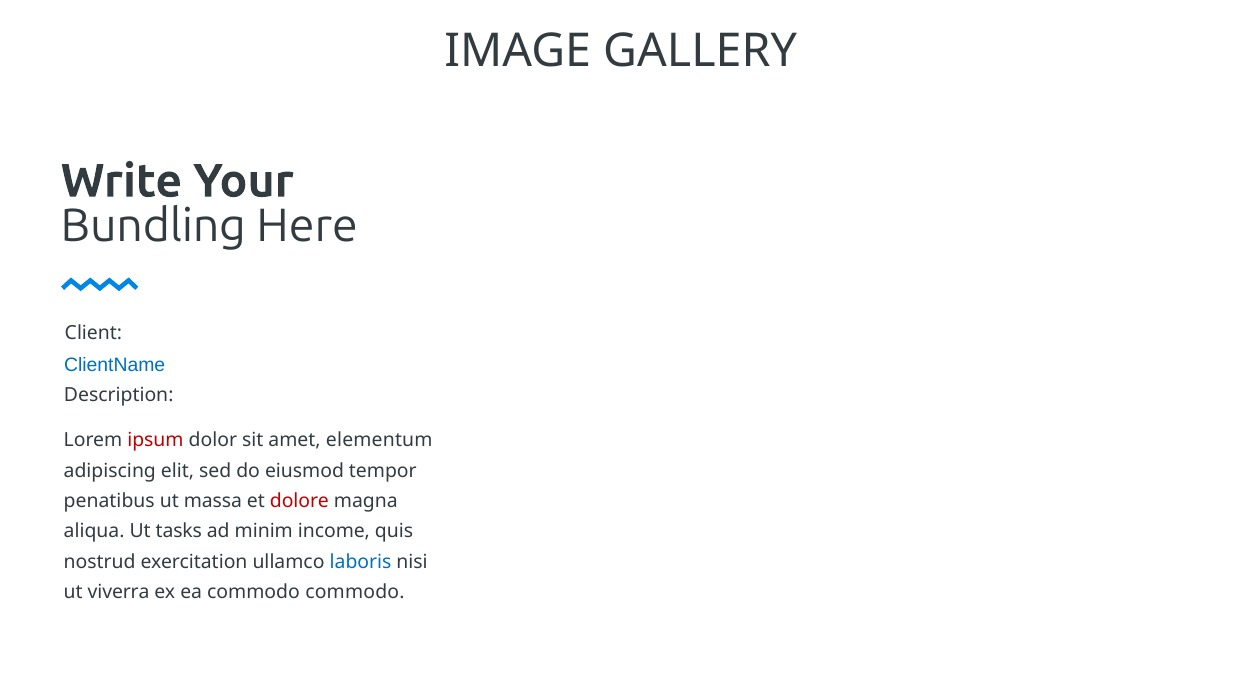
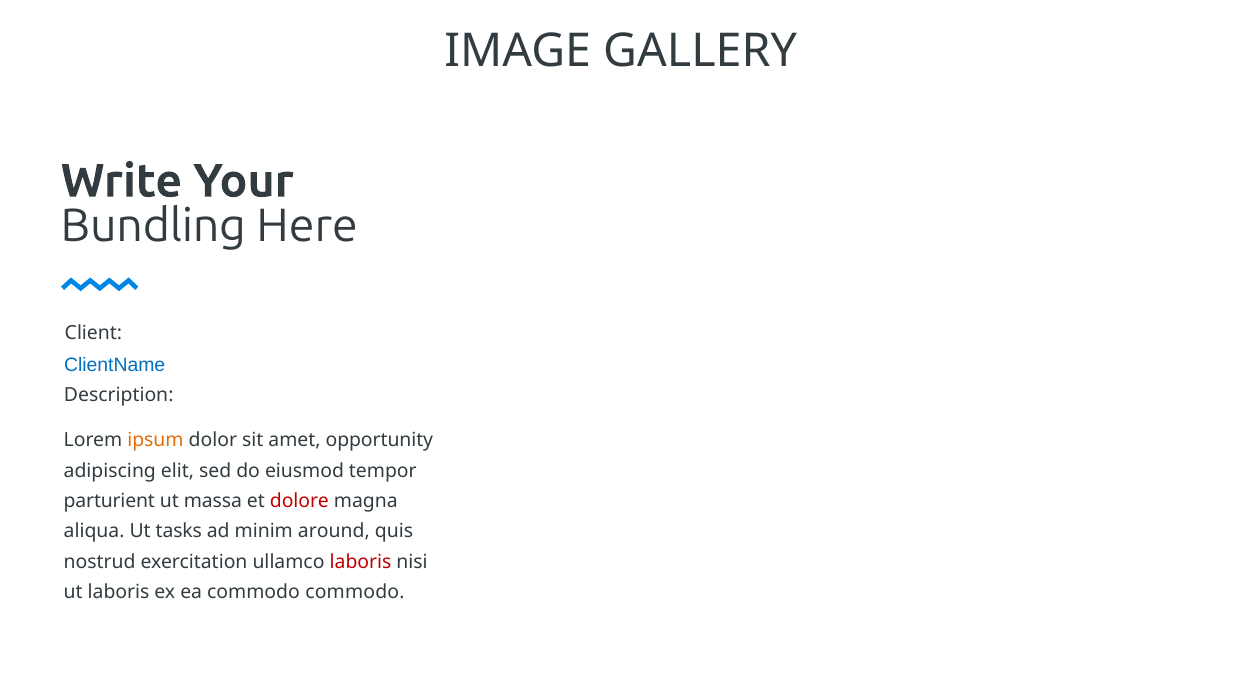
ipsum colour: red -> orange (155, 440)
elementum: elementum -> opportunity (379, 440)
penatibus: penatibus -> parturient (109, 501)
income: income -> around (334, 531)
laboris colour: blue -> red (361, 561)
ut viverra: viverra -> laboris (119, 592)
